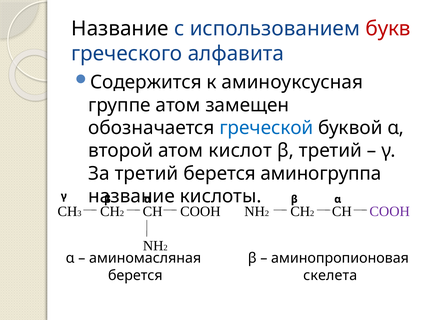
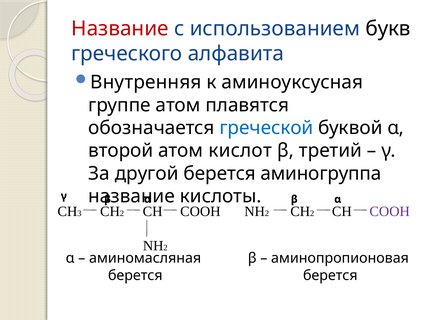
Название colour: black -> red (120, 29)
букв colour: red -> black (388, 29)
Содержится: Содержится -> Внутренняя (146, 82)
замещен: замещен -> плавятся (247, 105)
За третий: третий -> другой (147, 174)
скелета: скелета -> берется (330, 276)
